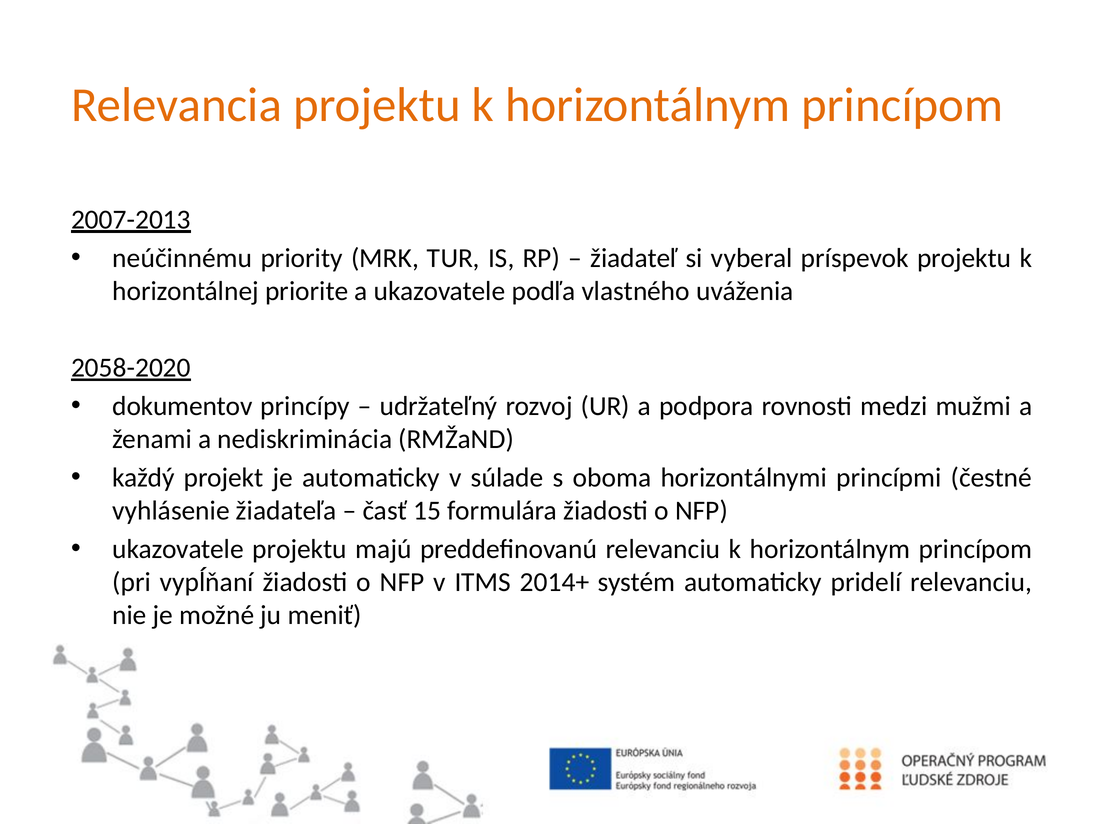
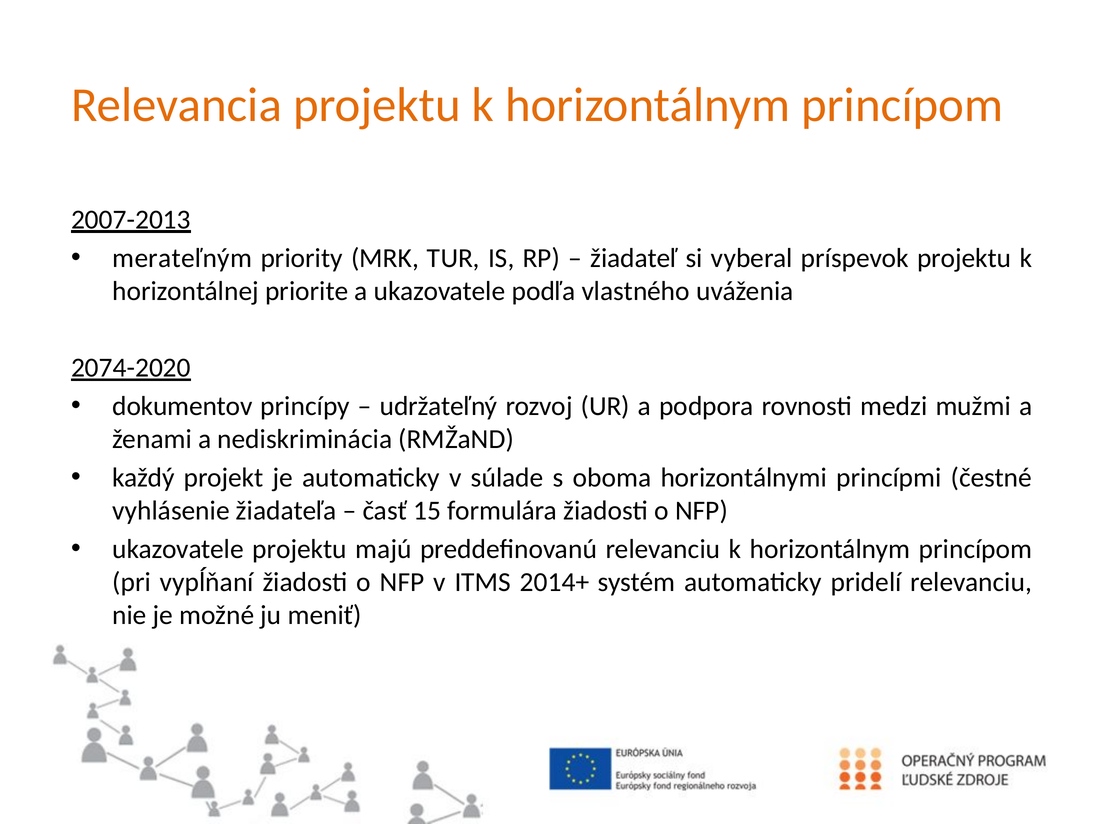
neúčinnému: neúčinnému -> merateľným (182, 258)
2058-2020: 2058-2020 -> 2074-2020 (131, 368)
